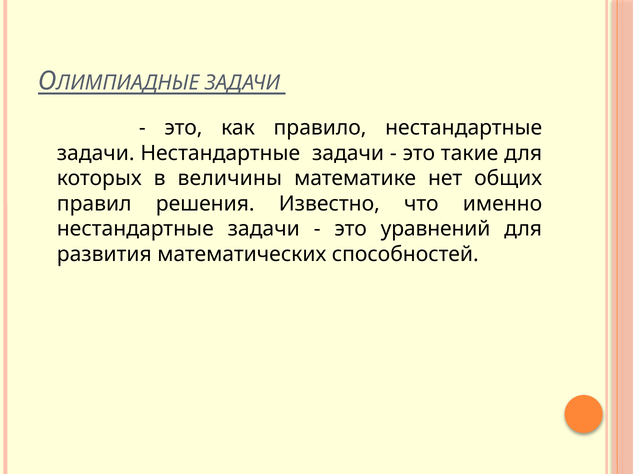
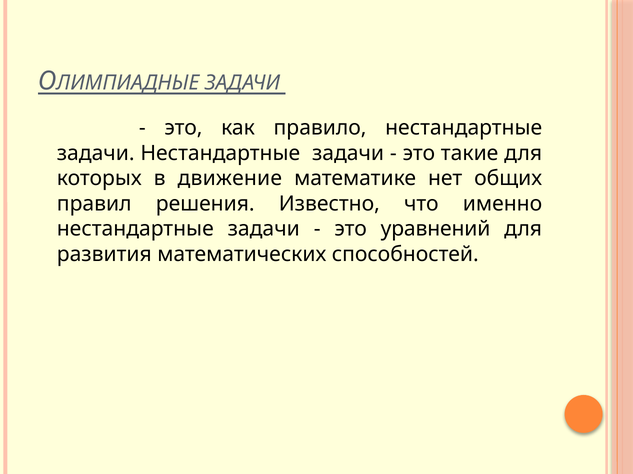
величины: величины -> движение (230, 179)
